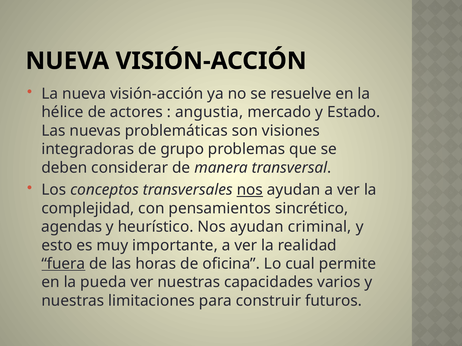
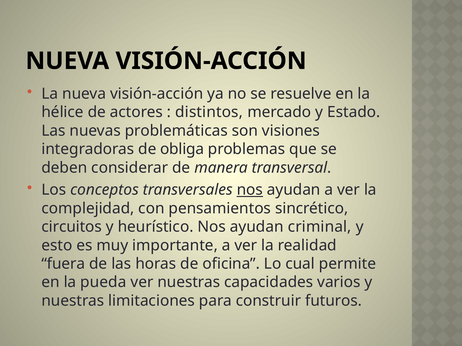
angustia: angustia -> distintos (209, 112)
grupo: grupo -> obliga (182, 149)
agendas: agendas -> circuitos (72, 227)
fuera underline: present -> none (63, 264)
